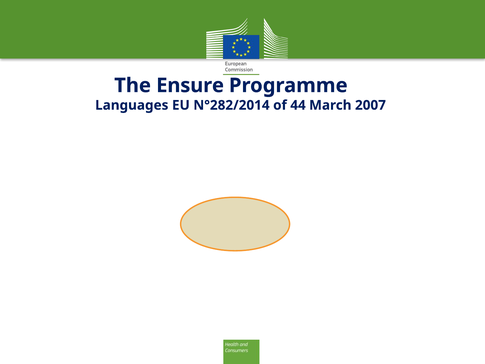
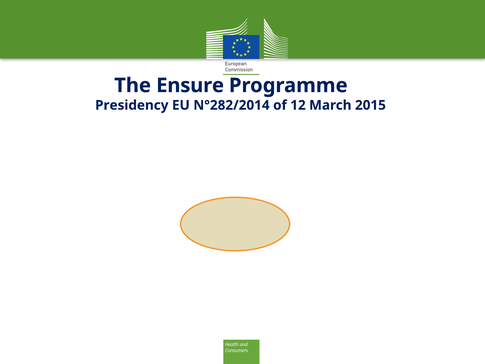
Languages: Languages -> Presidency (132, 105)
44: 44 -> 12 (298, 105)
2007: 2007 -> 2015 (370, 105)
